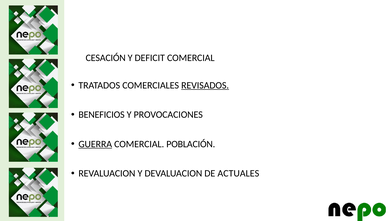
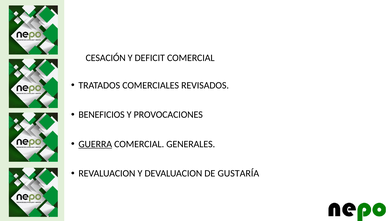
REVISADOS underline: present -> none (205, 85)
POBLACIÓN: POBLACIÓN -> GENERALES (191, 144)
ACTUALES: ACTUALES -> GUSTARÍA (238, 173)
